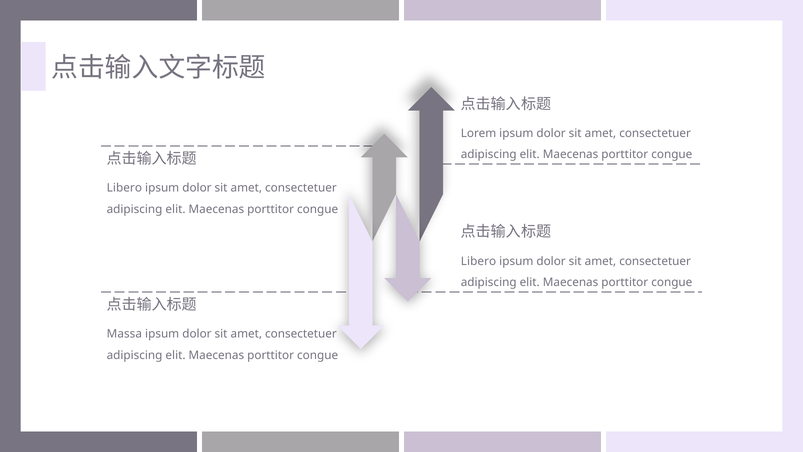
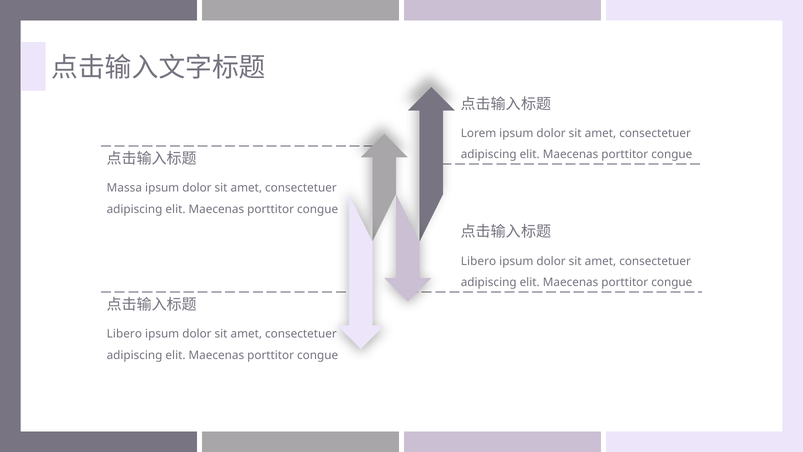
Libero: Libero -> Massa (124, 188)
Massa: Massa -> Libero (124, 334)
